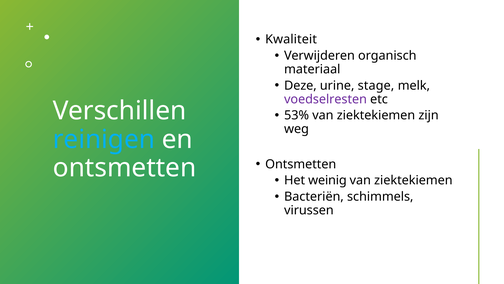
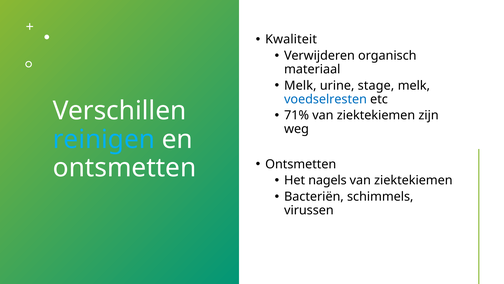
Deze: Deze -> Melk (300, 85)
voedselresten colour: purple -> blue (326, 99)
53%: 53% -> 71% (297, 115)
weinig: weinig -> nagels (327, 180)
